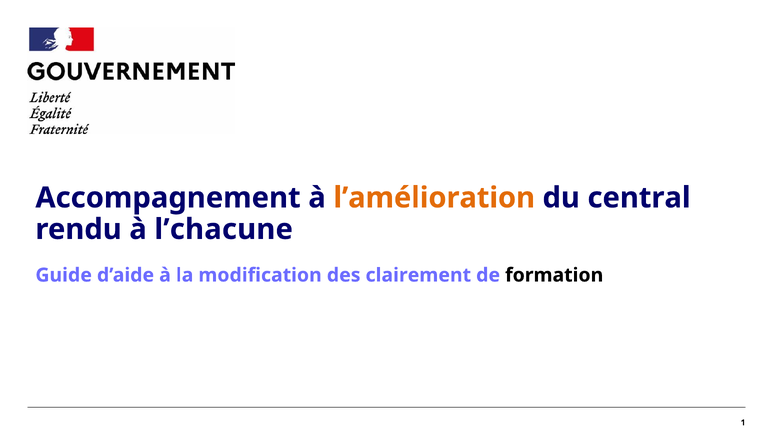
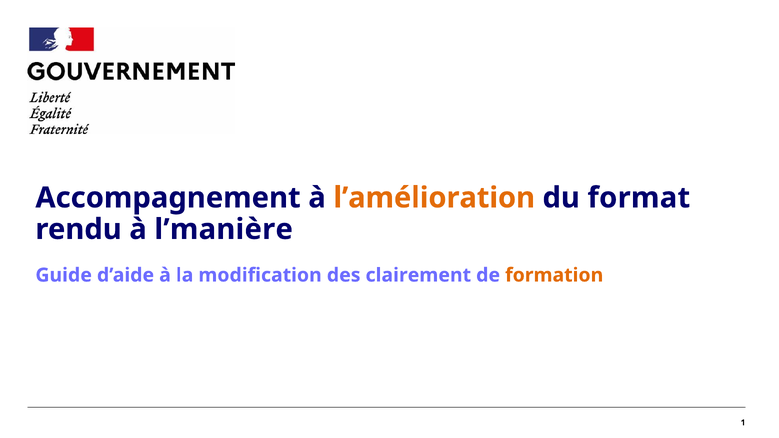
central: central -> format (639, 198)
l’chacune: l’chacune -> l’manière (224, 229)
formation colour: black -> orange (554, 275)
